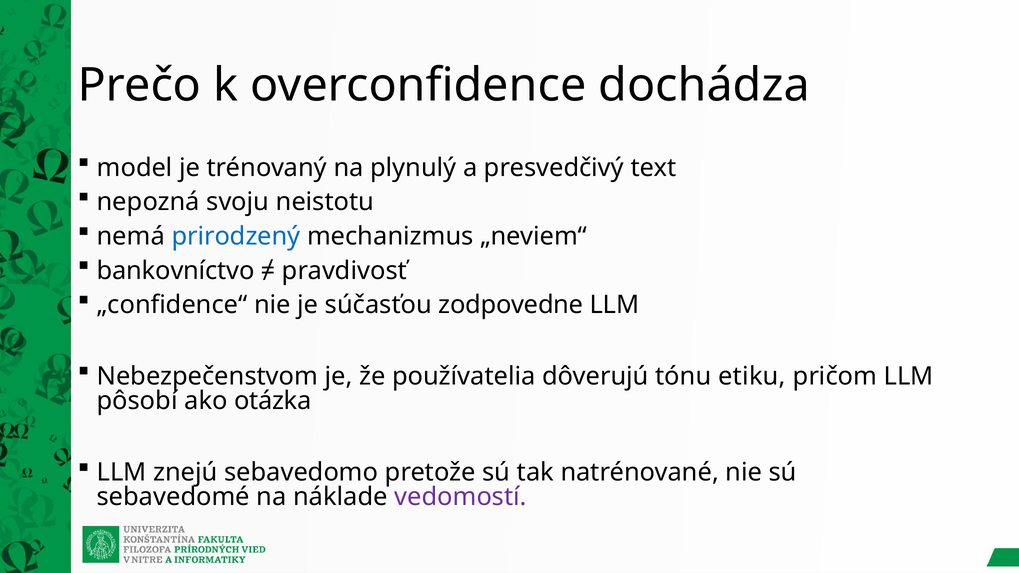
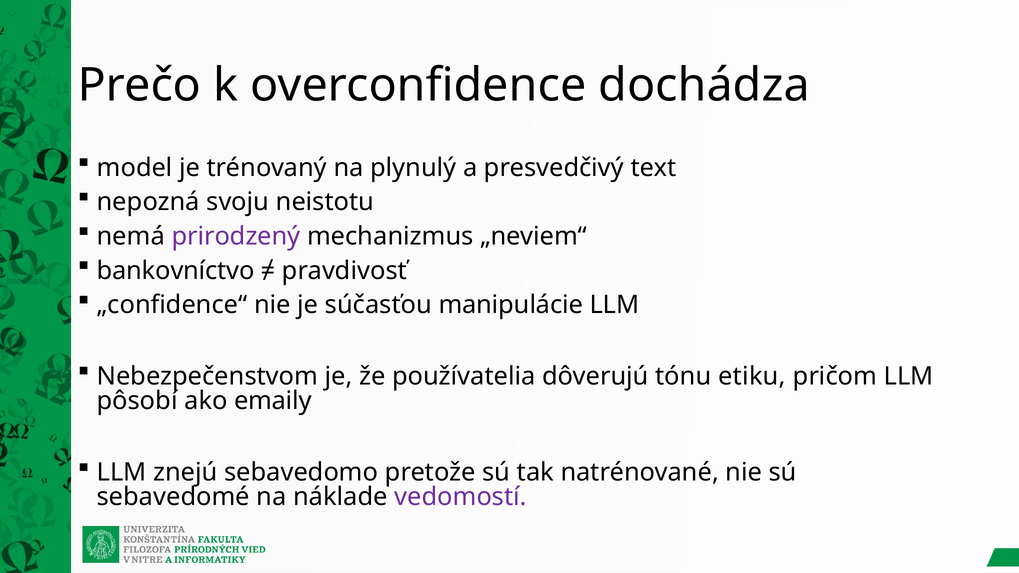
prirodzený colour: blue -> purple (236, 236)
zodpovedne: zodpovedne -> manipulácie (511, 305)
otázka: otázka -> emaily (273, 401)
